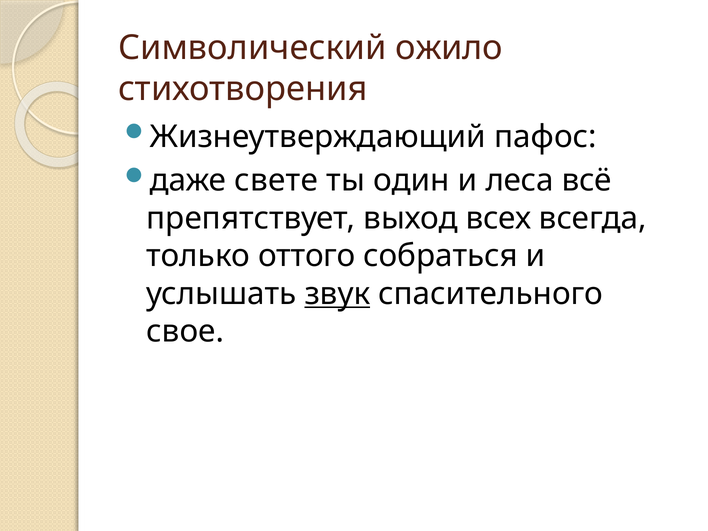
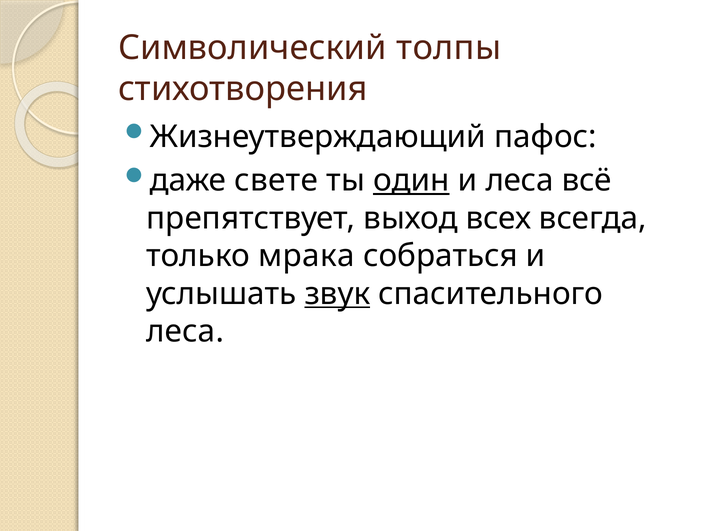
ожило: ожило -> толпы (449, 48)
один underline: none -> present (411, 180)
оттого: оттого -> мрака (306, 256)
свое: свое -> леса (185, 331)
